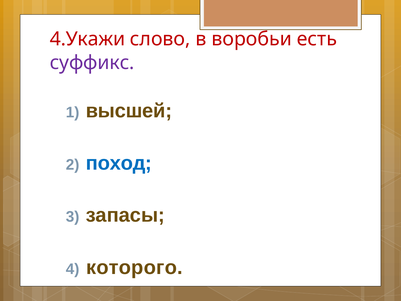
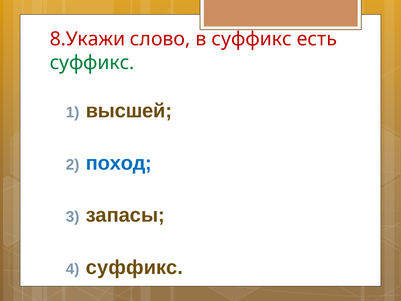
4.Укажи: 4.Укажи -> 8.Укажи (87, 39)
в воробьи: воробьи -> суффикс (252, 39)
суффикс colour: purple -> green (92, 63)
которого: которого -> суффикс (134, 267)
